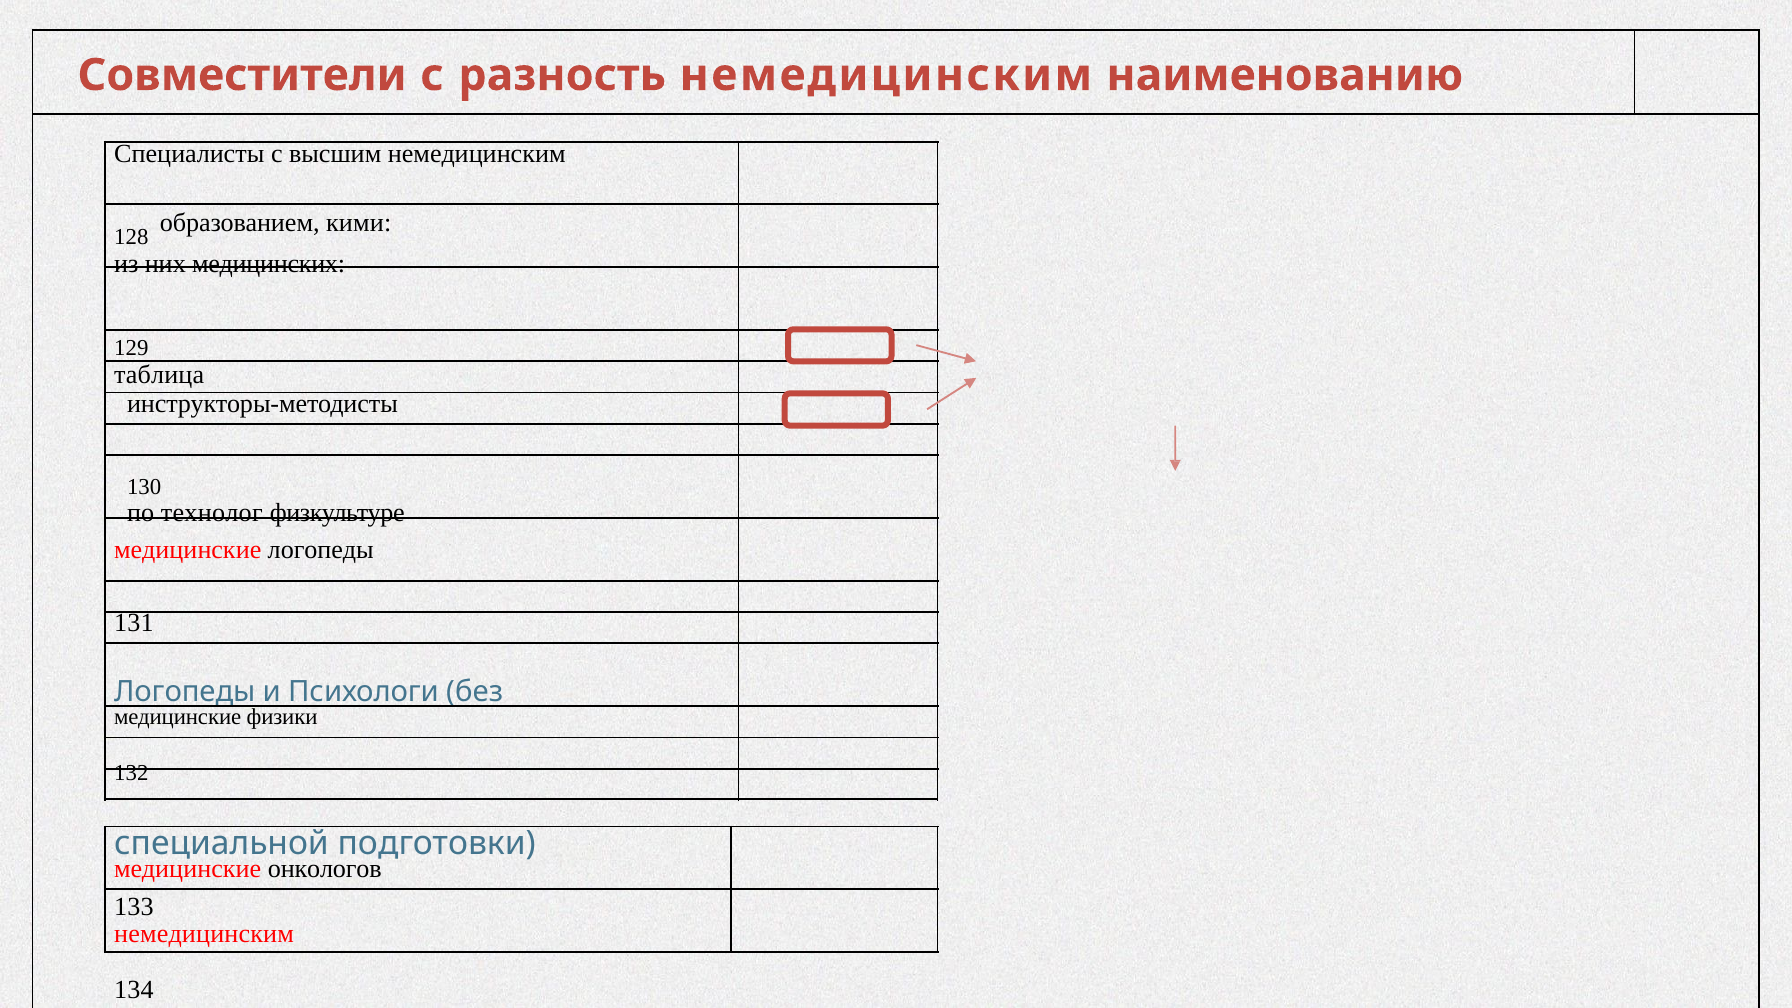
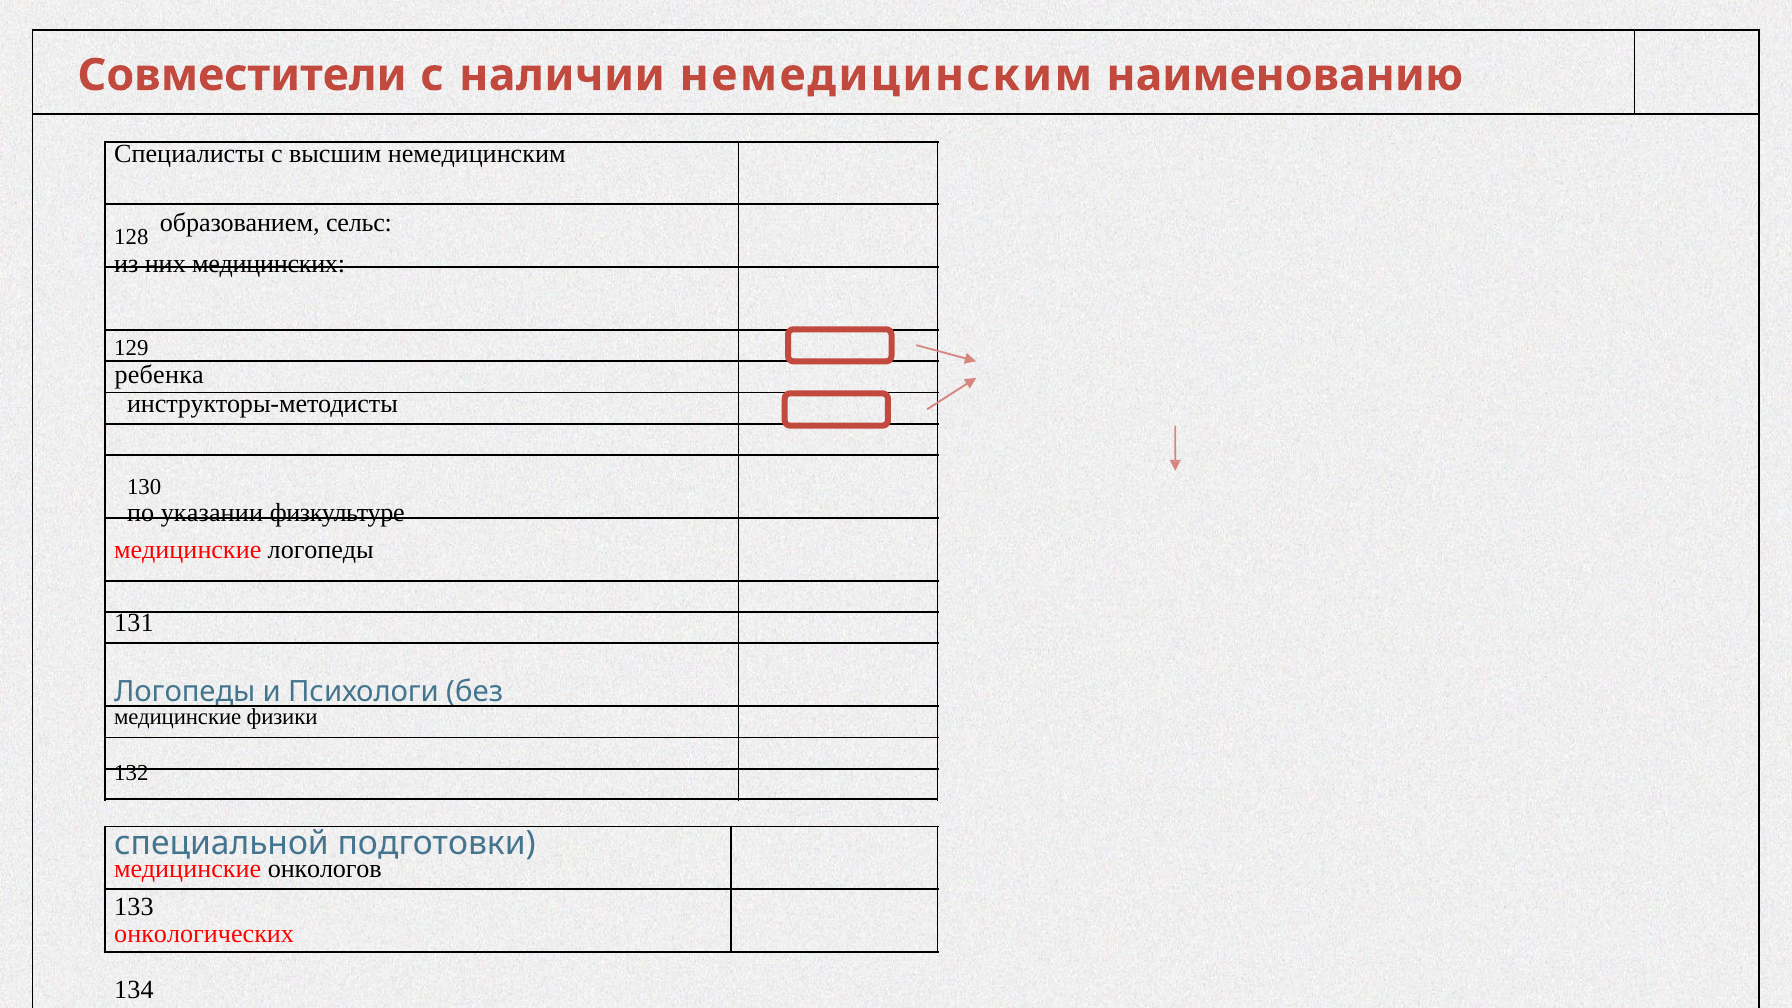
разность: разность -> наличии (562, 75)
кими: кими -> сельс (359, 223)
таблица: таблица -> ребенка (159, 375)
технолог: технолог -> указании (212, 513)
немедицинским: немедицинским -> онкологических (204, 934)
